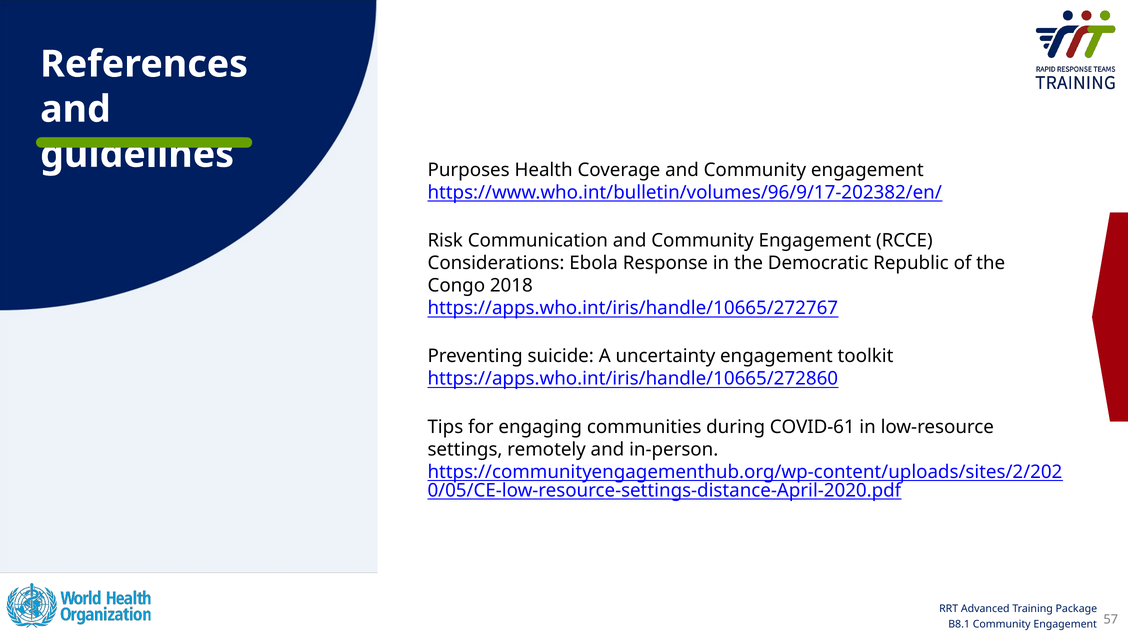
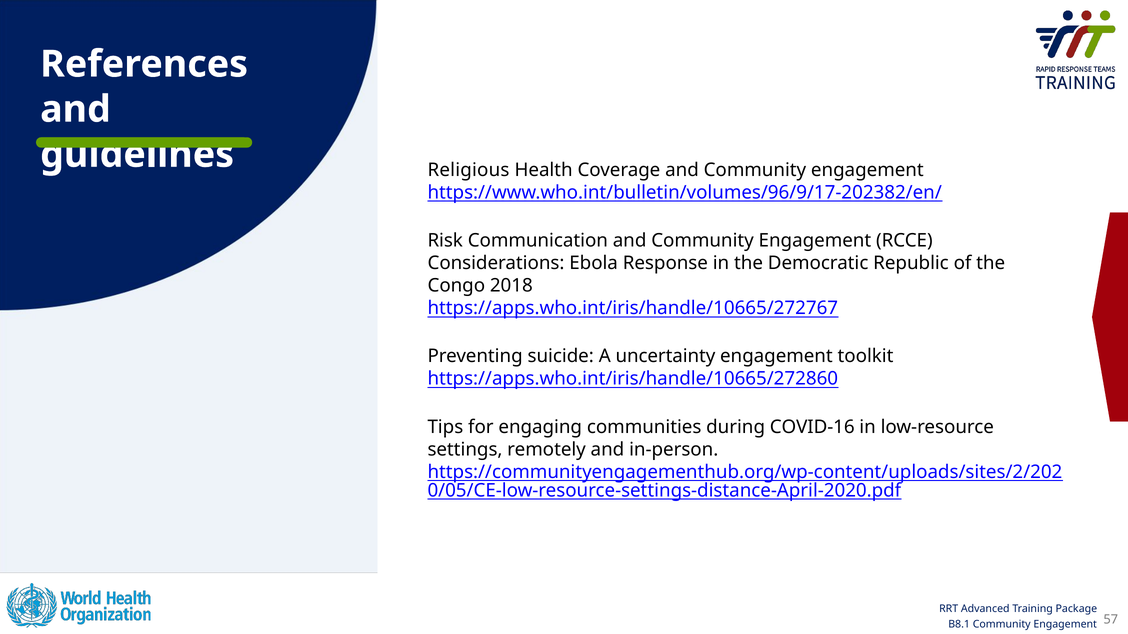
Purposes: Purposes -> Religious (469, 170)
COVID-61: COVID-61 -> COVID-16 (812, 427)
